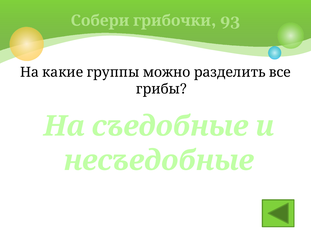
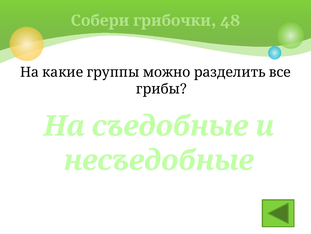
93: 93 -> 48 (230, 21)
